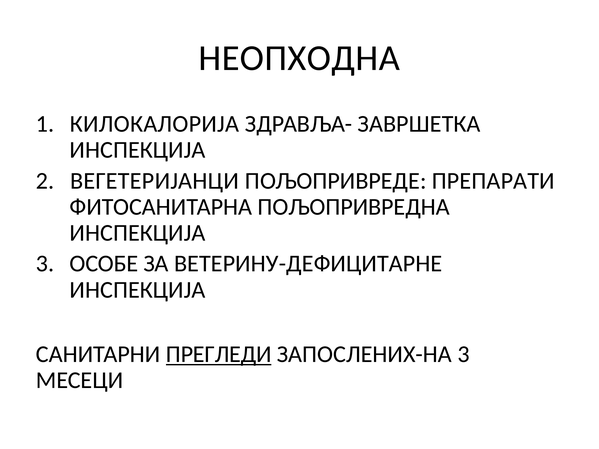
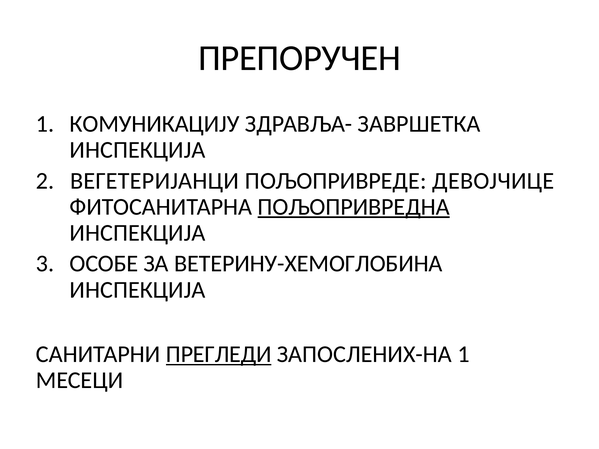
НЕОПХОДНА: НЕОПХОДНА -> ПРЕПОРУЧЕН (300, 58)
КИЛОКАЛОРИЈА: КИЛОКАЛОРИЈА -> КОМУНИКАЦИЈУ (155, 124)
ПРЕПАРАТИ: ПРЕПАРАТИ -> ДЕВОЈЧИЦЕ (493, 181)
ПОЉОПРИВРЕДНА underline: none -> present (354, 207)
ВЕТЕРИНУ-ДЕФИЦИТАРНЕ: ВЕТЕРИНУ-ДЕФИЦИТАРНЕ -> ВЕТЕРИНУ-ХЕМОГЛОБИНА (308, 264)
ЗАПОСЛЕНИХ-НА 3: 3 -> 1 (464, 355)
